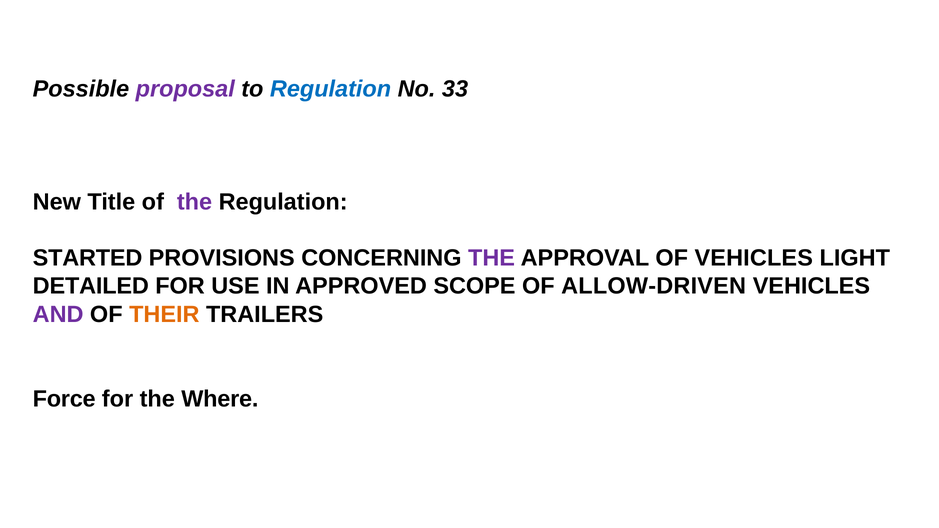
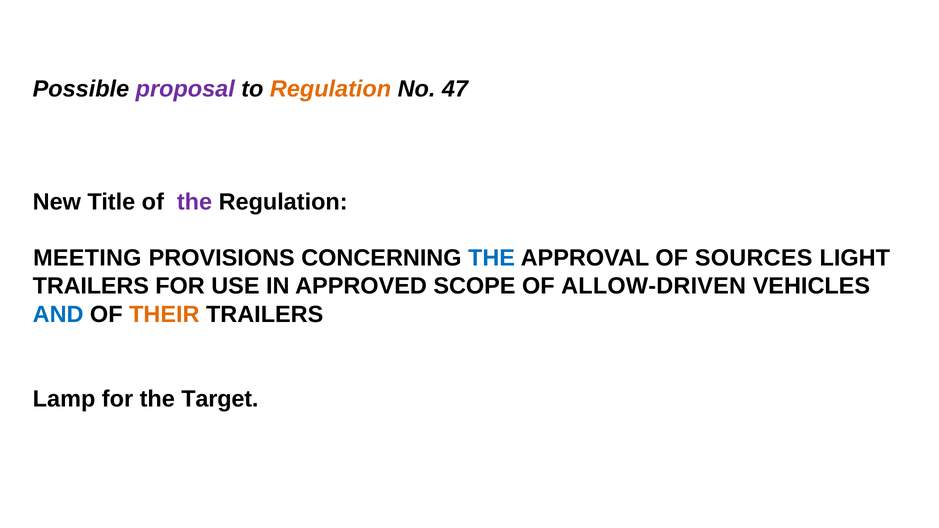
Regulation colour: blue -> orange (331, 89)
33: 33 -> 47 (455, 89)
STARTED: STARTED -> MEETING (87, 258)
THE colour: purple -> blue (492, 258)
OF VEHICLES: VEHICLES -> SOURCES (754, 258)
DETAILED: DETAILED -> TRAILERS (91, 286)
AND colour: purple -> blue (58, 315)
Force: Force -> Lamp (64, 399)
Where: Where -> Target (220, 399)
